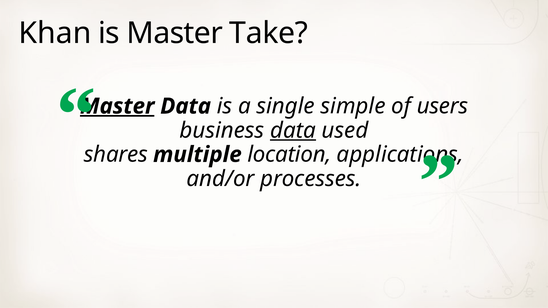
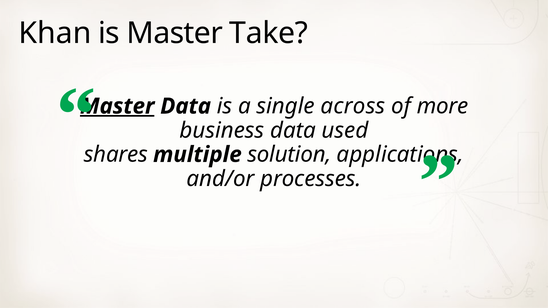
simple: simple -> across (353, 106)
users: users -> more (442, 106)
data underline: present -> none (293, 130)
location: location -> solution (289, 155)
